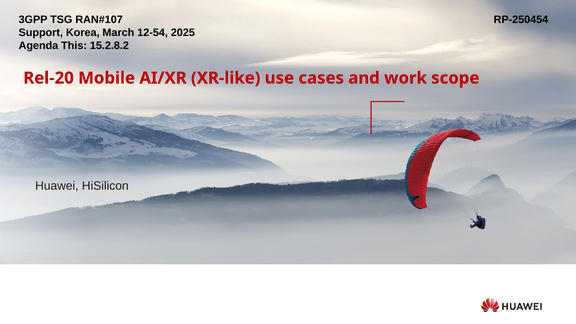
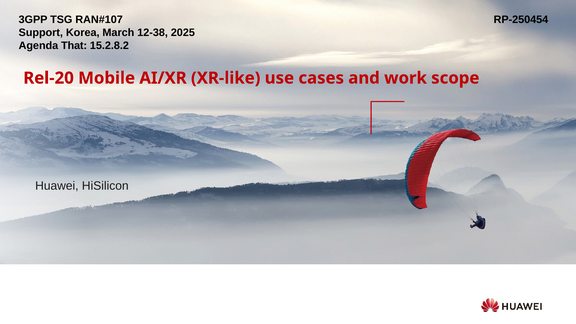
12-54: 12-54 -> 12-38 (153, 33)
This: This -> That (74, 46)
